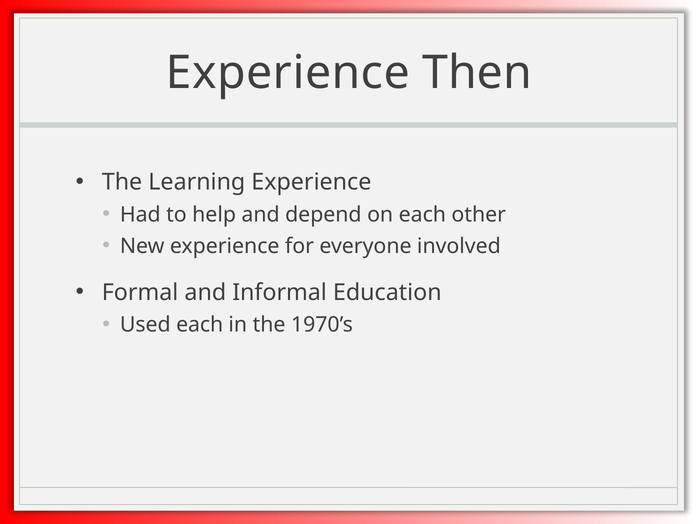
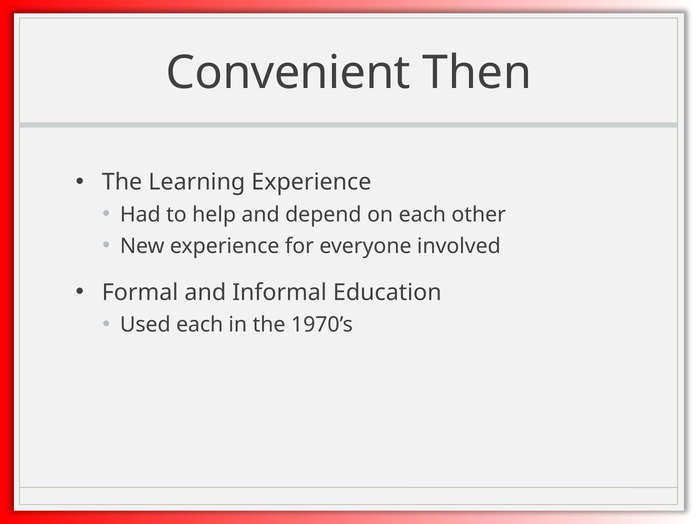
Experience: Experience -> Convenient (288, 73)
